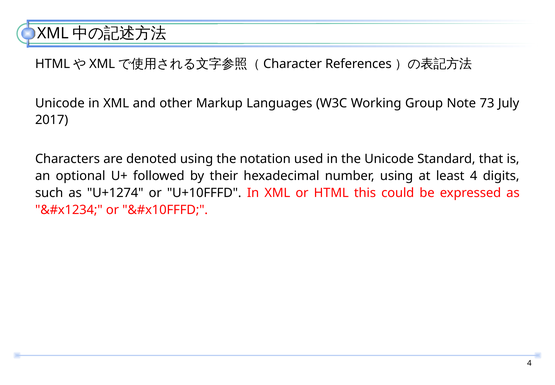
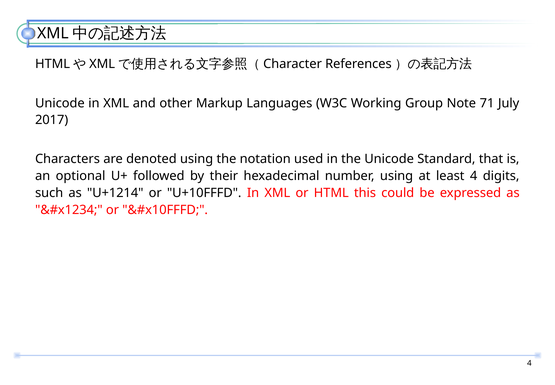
73: 73 -> 71 (487, 103)
U+1274: U+1274 -> U+1214 (115, 193)
